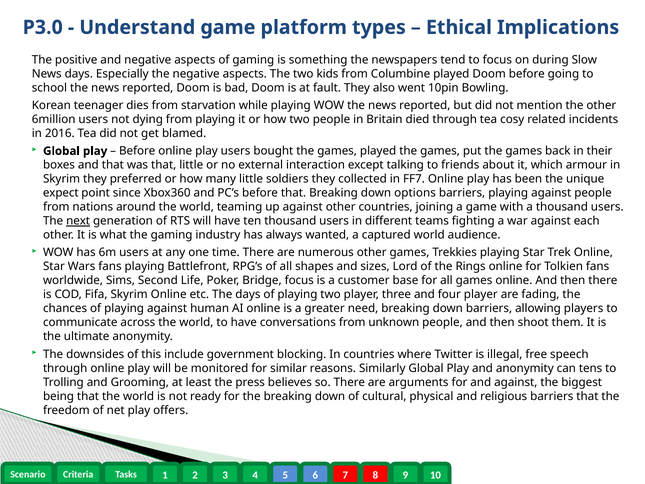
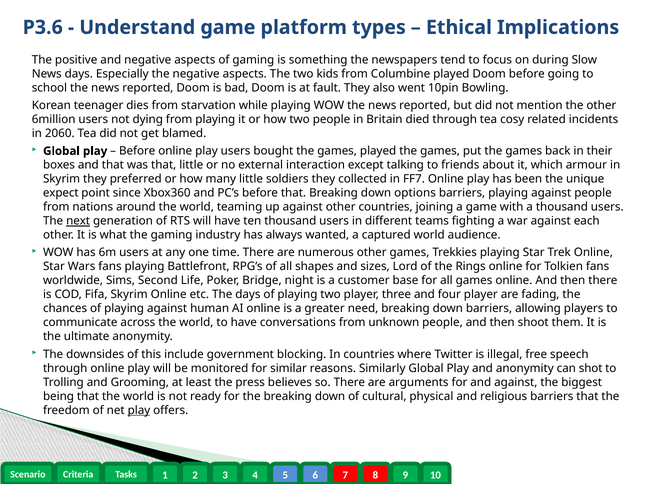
P3.0: P3.0 -> P3.6 (43, 27)
2016: 2016 -> 2060 (60, 133)
Bridge focus: focus -> night (299, 280)
tens: tens -> shot (591, 368)
play underline: none -> present (139, 410)
